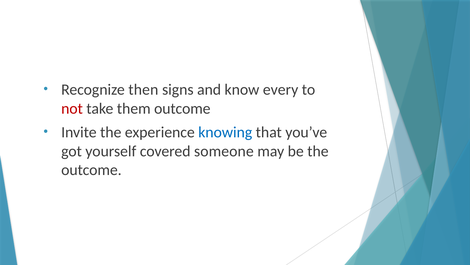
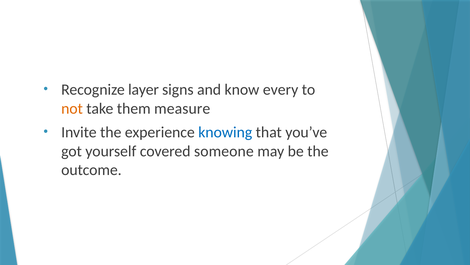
then: then -> layer (144, 90)
not colour: red -> orange (72, 108)
them outcome: outcome -> measure (182, 108)
